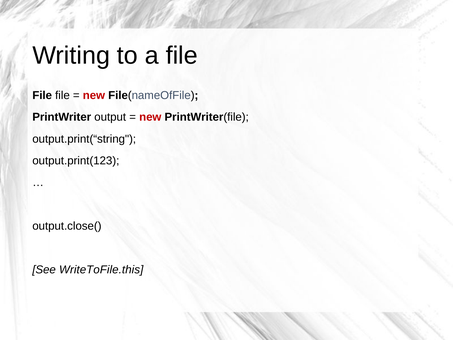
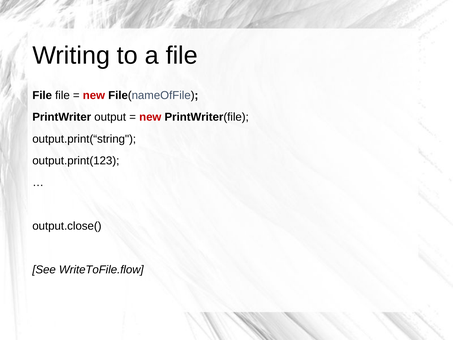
WriteToFile.this: WriteToFile.this -> WriteToFile.flow (101, 269)
